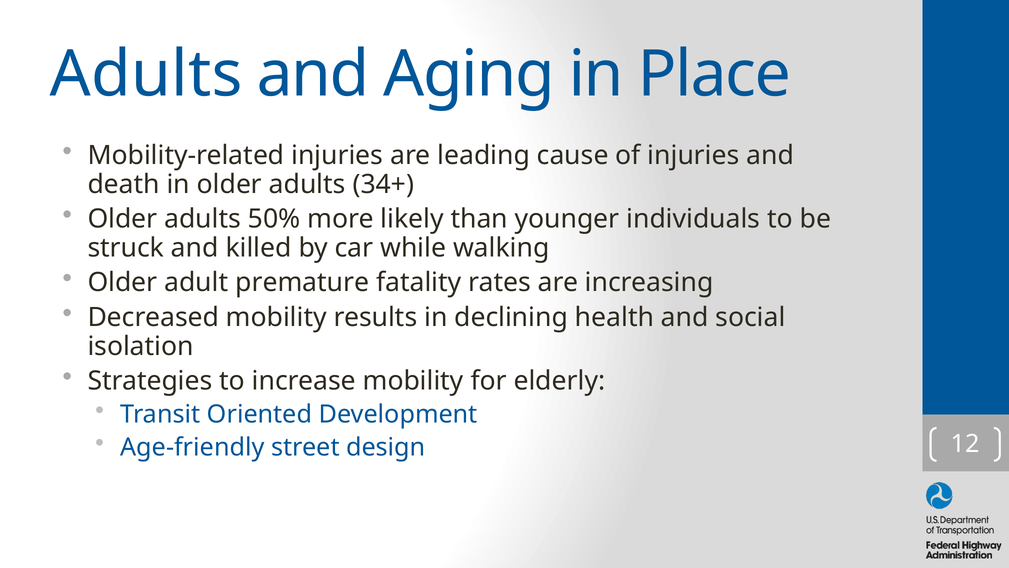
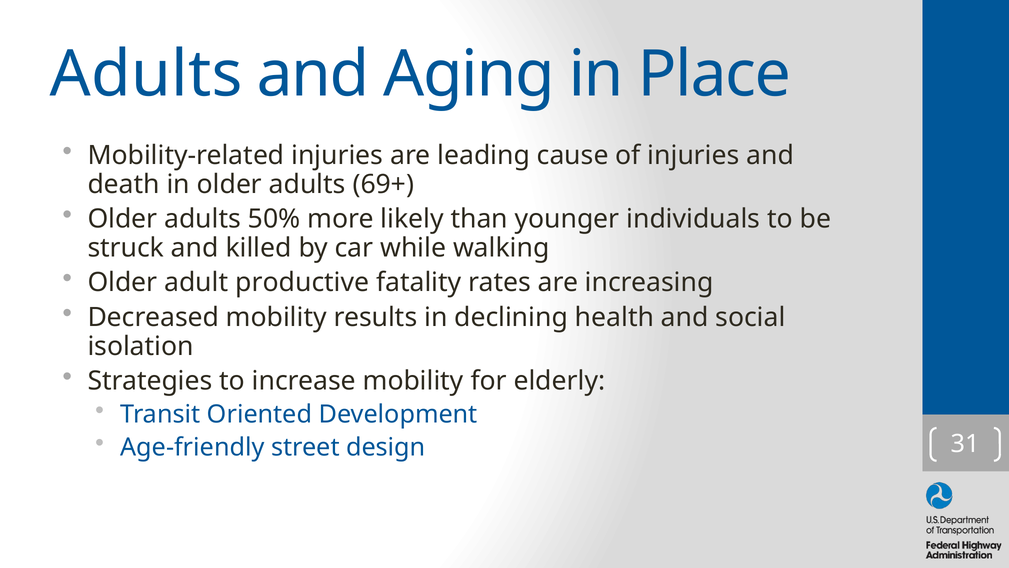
34+: 34+ -> 69+ (383, 184)
premature: premature -> productive (302, 282)
12: 12 -> 31 (965, 444)
